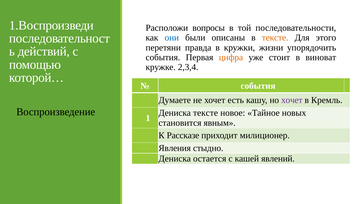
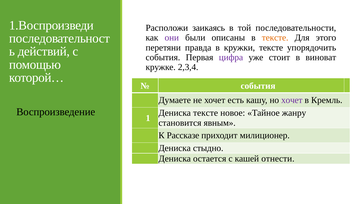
вопросы: вопросы -> заикаясь (209, 28)
они colour: blue -> purple (172, 38)
кружки жизни: жизни -> тексте (271, 48)
цифра colour: orange -> purple (231, 57)
новых: новых -> жанру (294, 113)
Явления: Явления -> Дениска (175, 148)
явлений: явлений -> отнести (278, 159)
